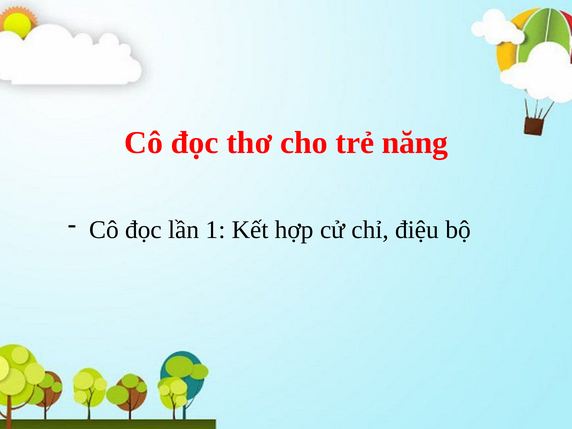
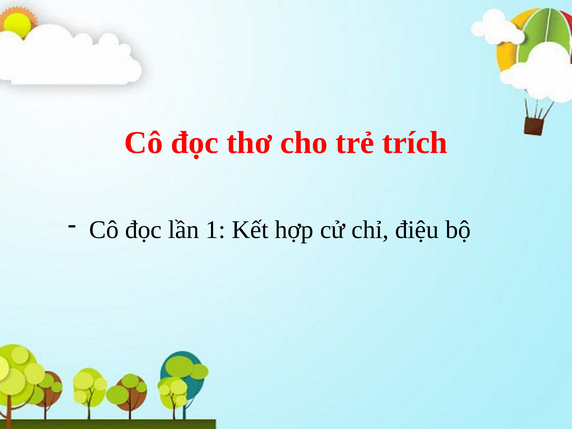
năng: năng -> trích (415, 143)
